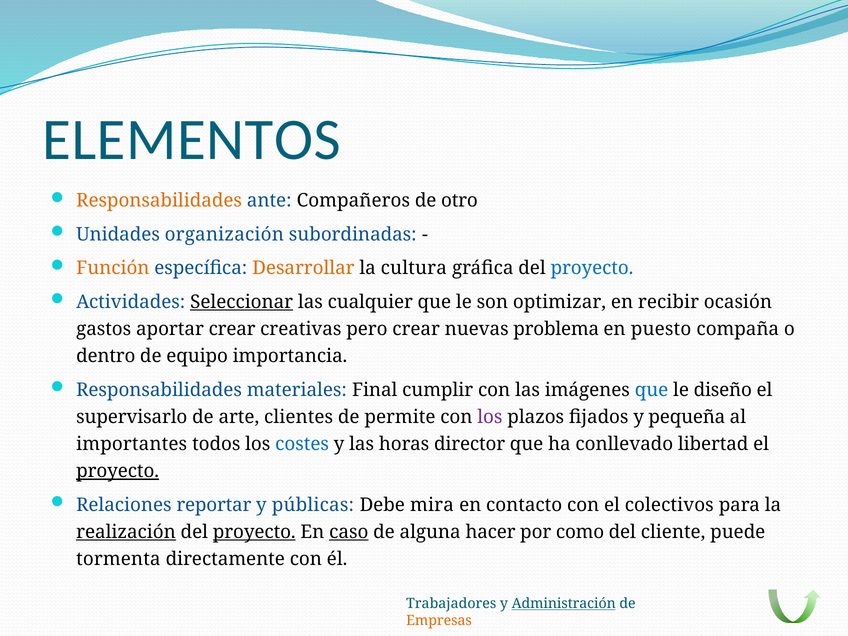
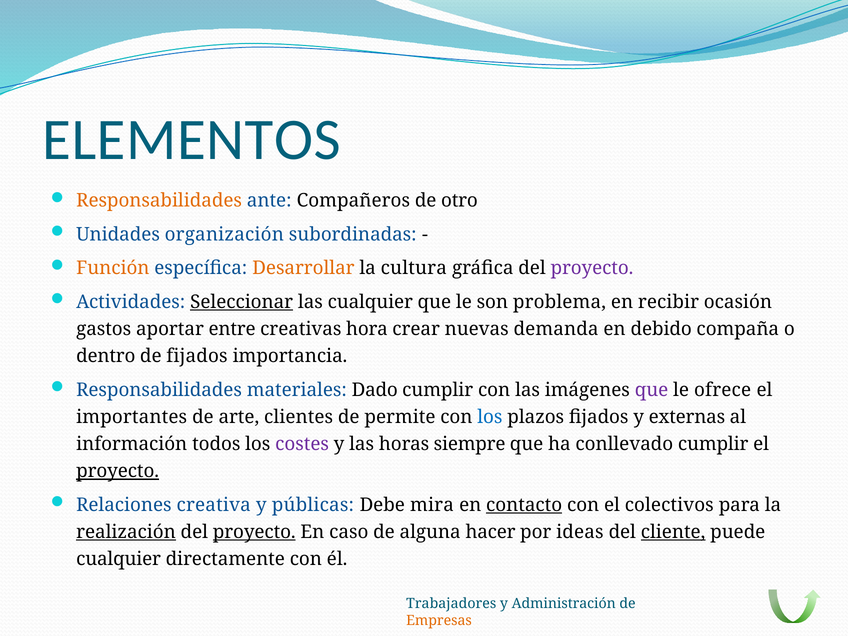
proyecto colour: blue -> purple (592, 268)
optimizar: optimizar -> problema (559, 302)
aportar crear: crear -> entre (232, 329)
pero: pero -> hora (367, 329)
problema: problema -> demanda (556, 329)
puesto: puesto -> debido (661, 329)
de equipo: equipo -> fijados (197, 356)
Final: Final -> Dado (375, 390)
que colour: blue -> purple (652, 390)
diseño: diseño -> ofrece (723, 390)
supervisarlo: supervisarlo -> importantes (132, 417)
los colour: purple -> blue (490, 417)
pequeña: pequeña -> externas (687, 417)
importantes: importantes -> información (132, 444)
costes colour: blue -> purple (302, 444)
director: director -> siempre (470, 444)
conllevado libertad: libertad -> cumplir (713, 444)
reportar: reportar -> creativa (214, 505)
contacto underline: none -> present (524, 505)
caso underline: present -> none (349, 532)
como: como -> ideas (580, 532)
cliente underline: none -> present (673, 532)
tormenta: tormenta -> cualquier (119, 559)
Administración underline: present -> none (564, 604)
